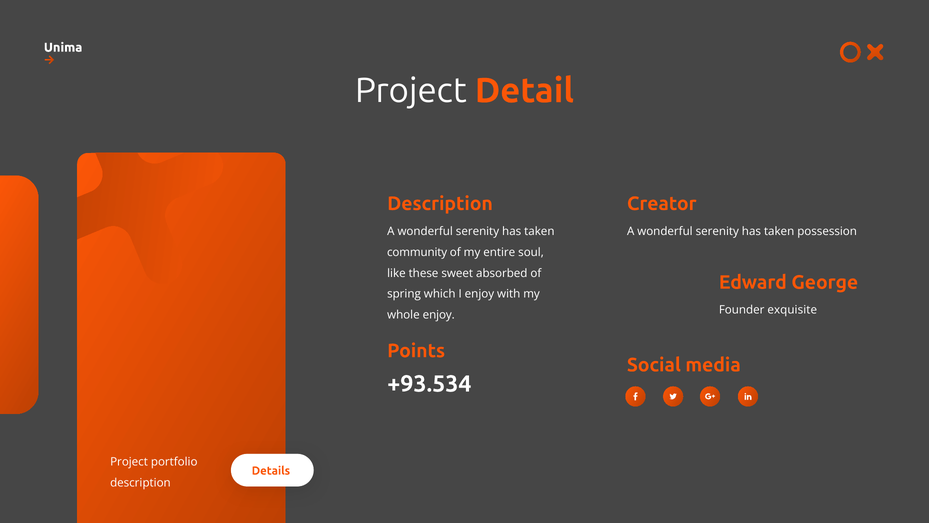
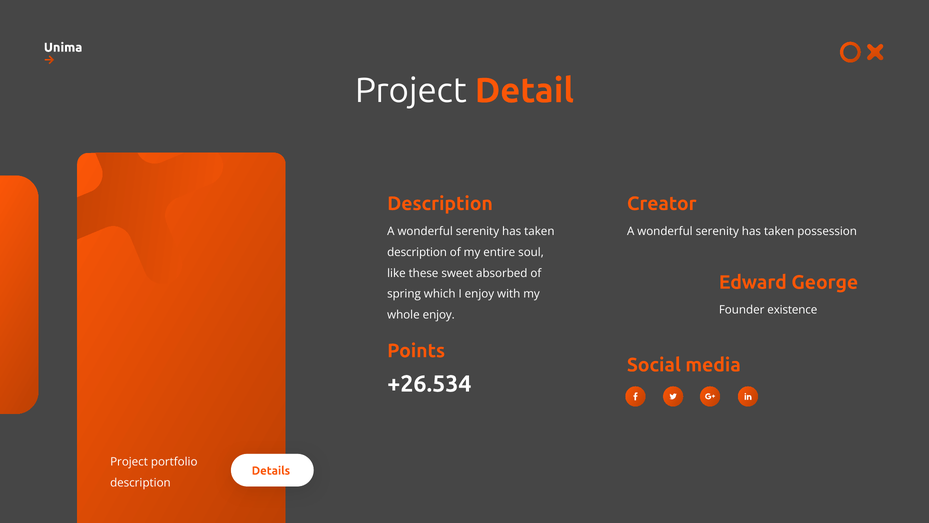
community: community -> description (417, 252)
exquisite: exquisite -> existence (792, 310)
+93.534: +93.534 -> +26.534 (429, 384)
